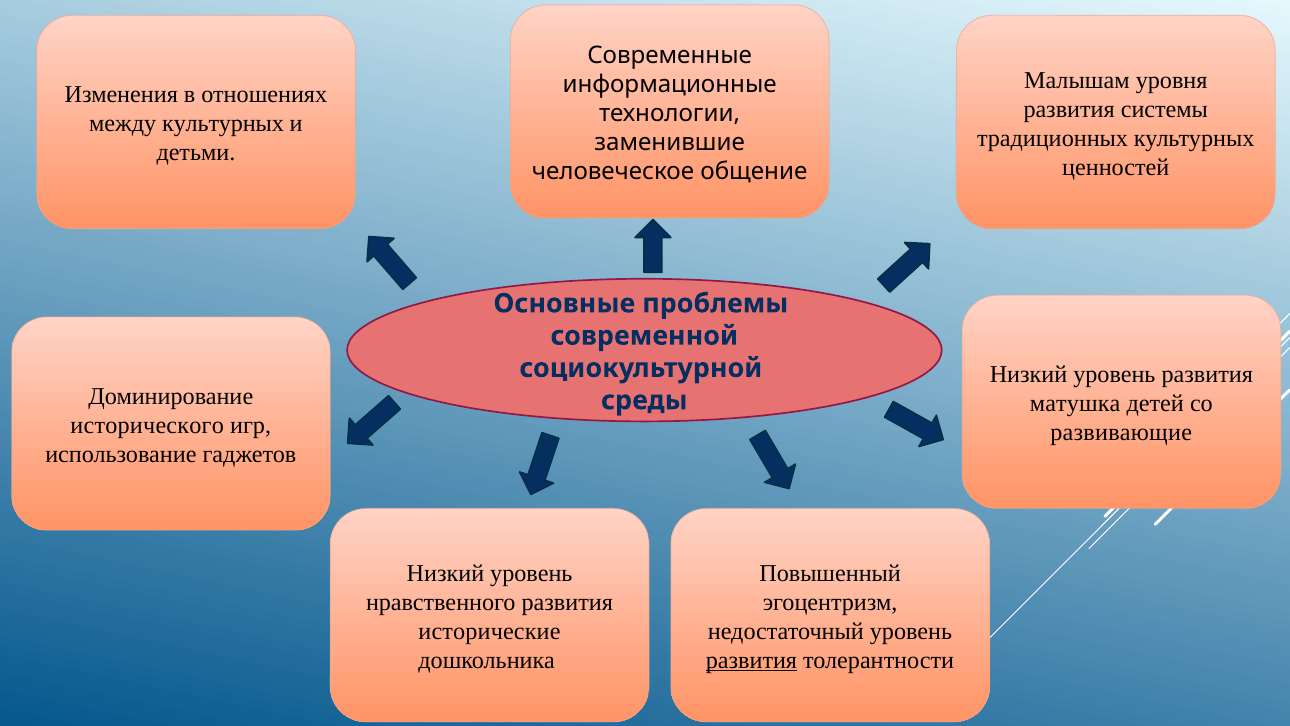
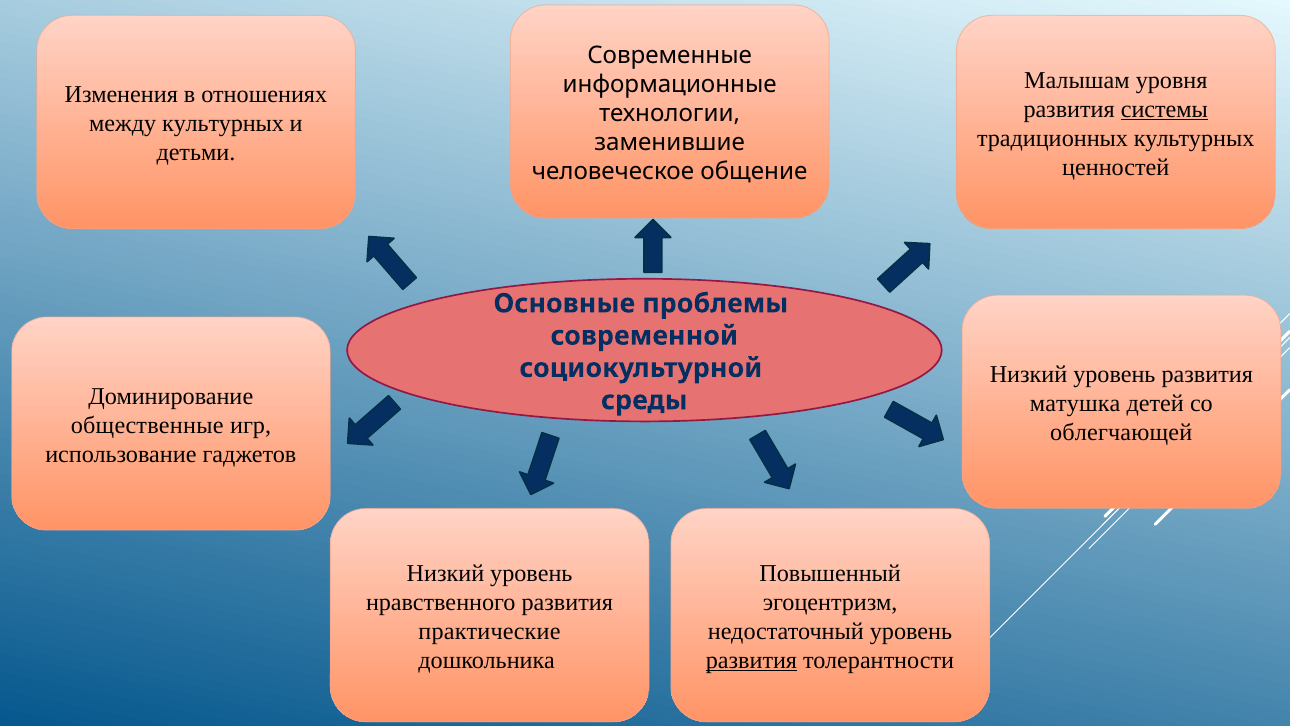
системы underline: none -> present (1164, 109)
исторического: исторического -> общественные (147, 425)
развивающие: развивающие -> облегчающей (1121, 432)
исторические: исторические -> практические (489, 631)
